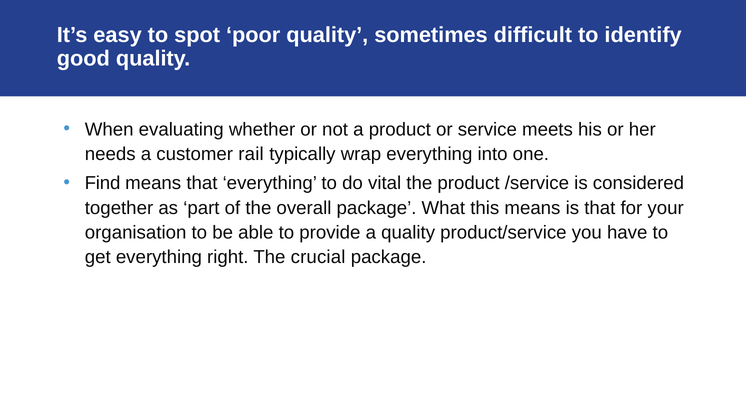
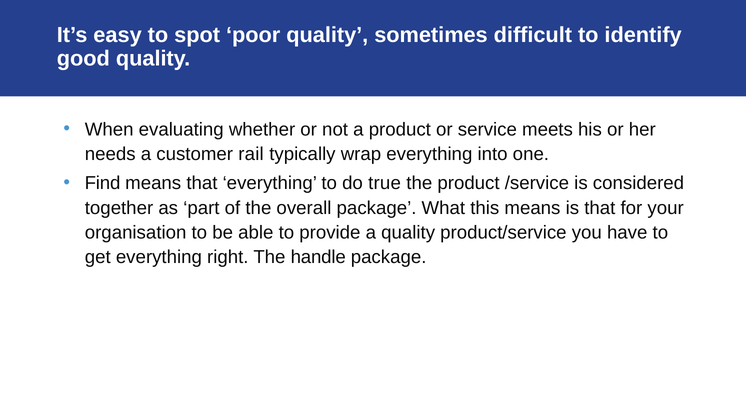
vital: vital -> true (385, 183)
crucial: crucial -> handle (318, 257)
